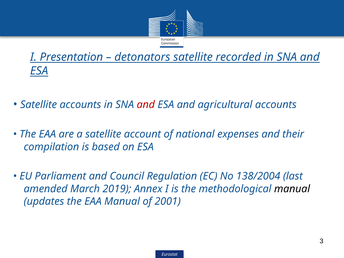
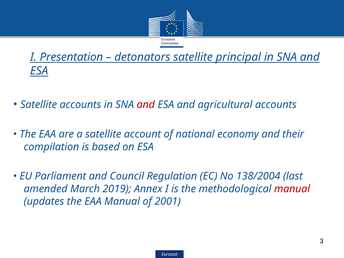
recorded: recorded -> principal (238, 57)
expenses: expenses -> economy (238, 134)
manual colour: black -> red (292, 189)
